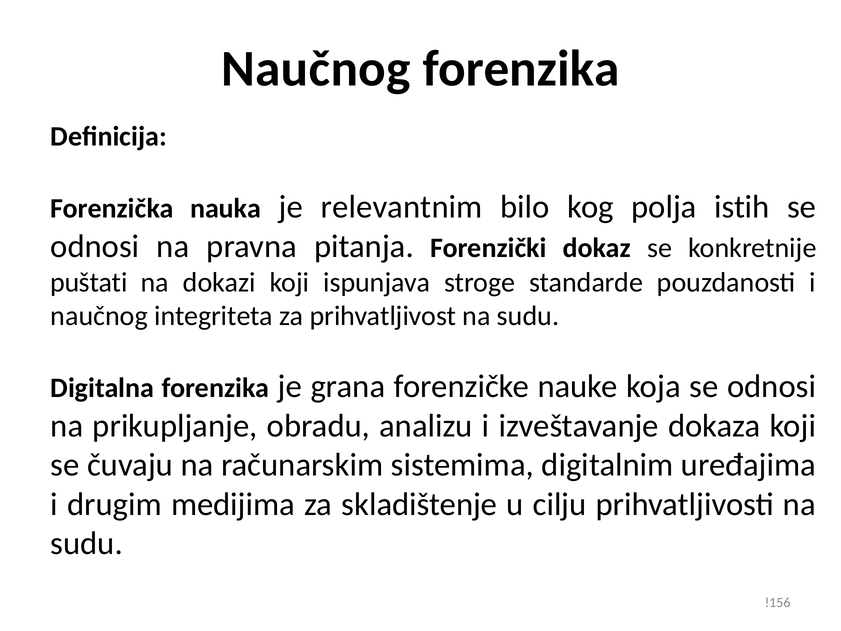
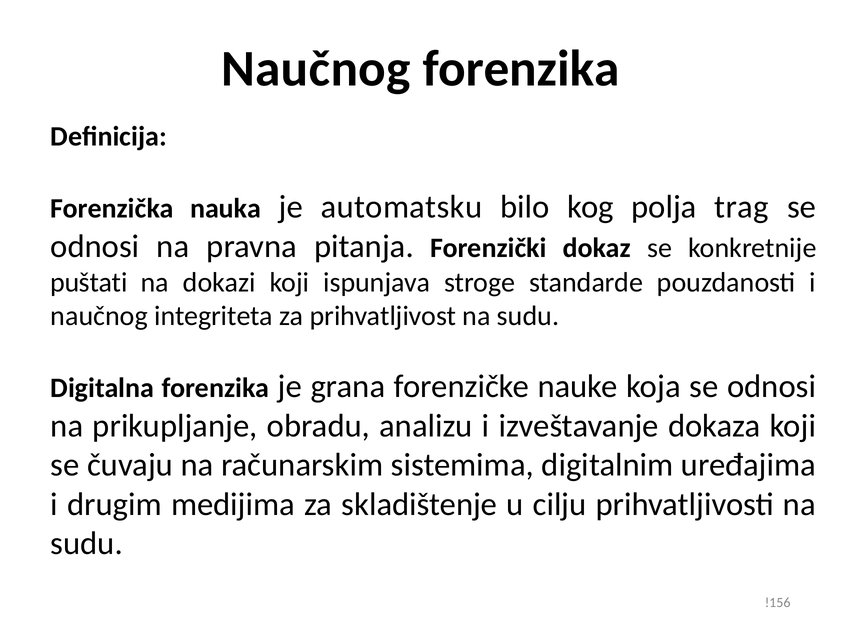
relevantnim: relevantnim -> automatsku (401, 207)
istih: istih -> trag (742, 207)
